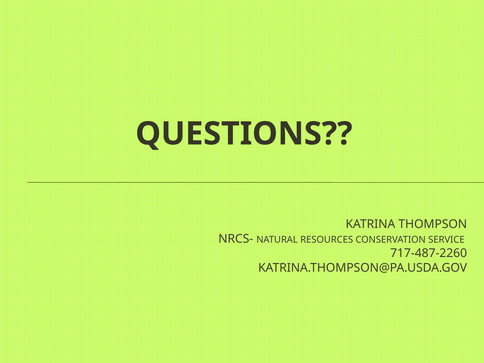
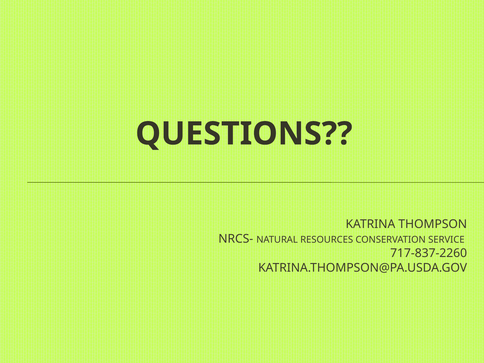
717-487-2260: 717-487-2260 -> 717-837-2260 (429, 253)
